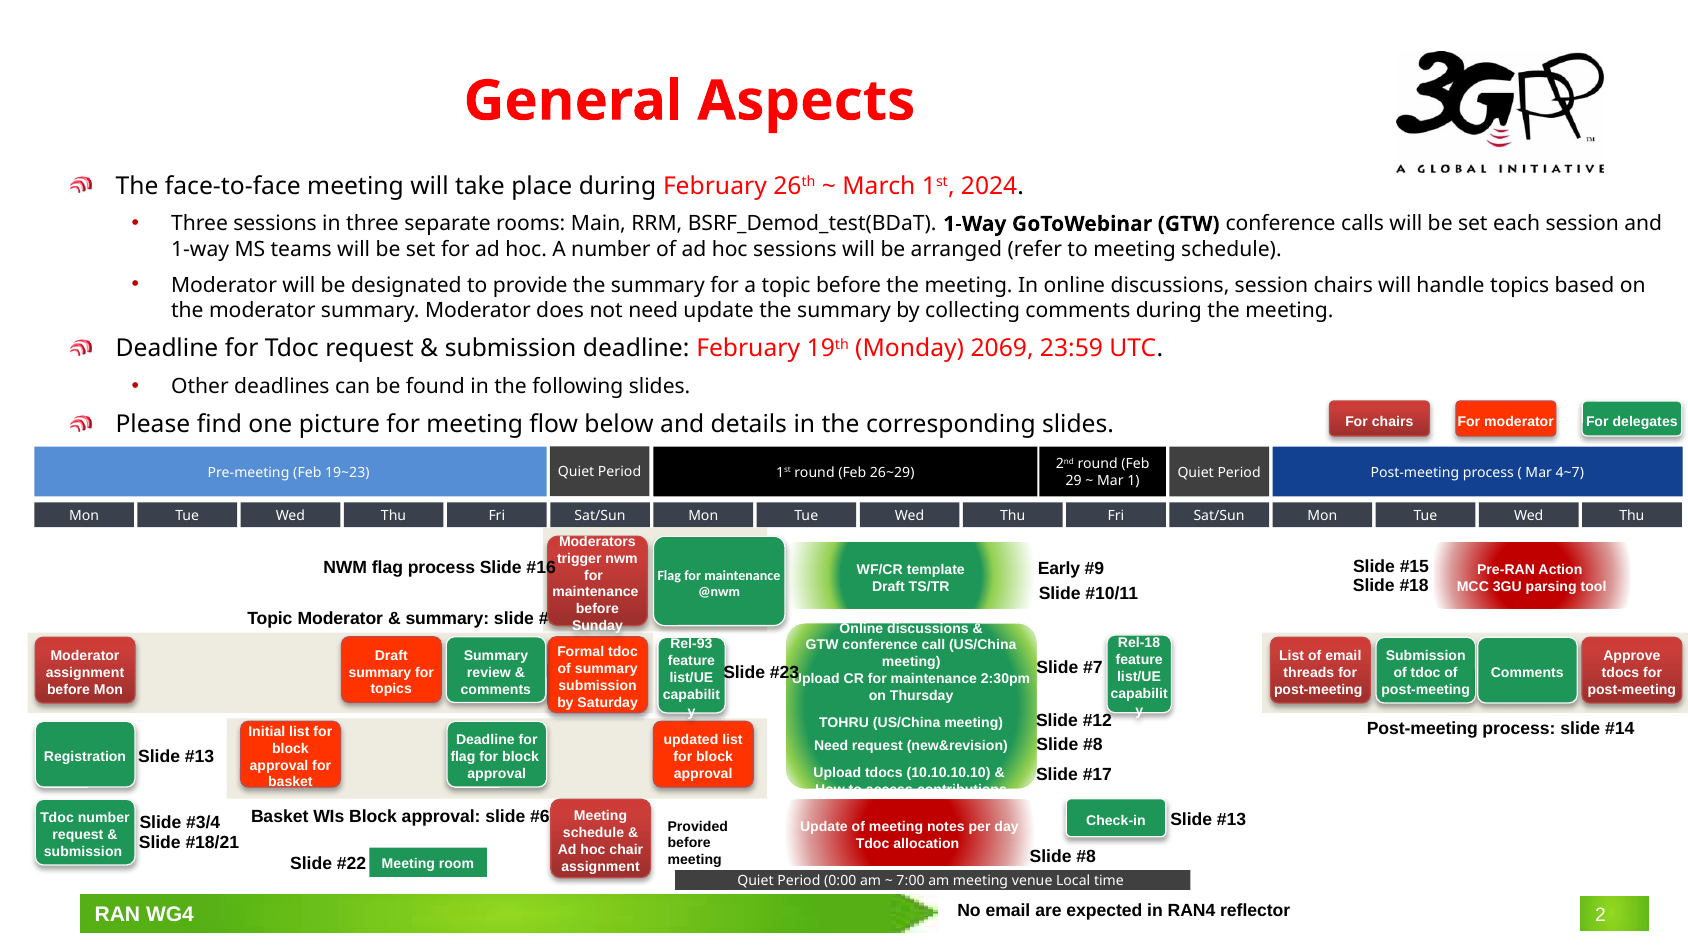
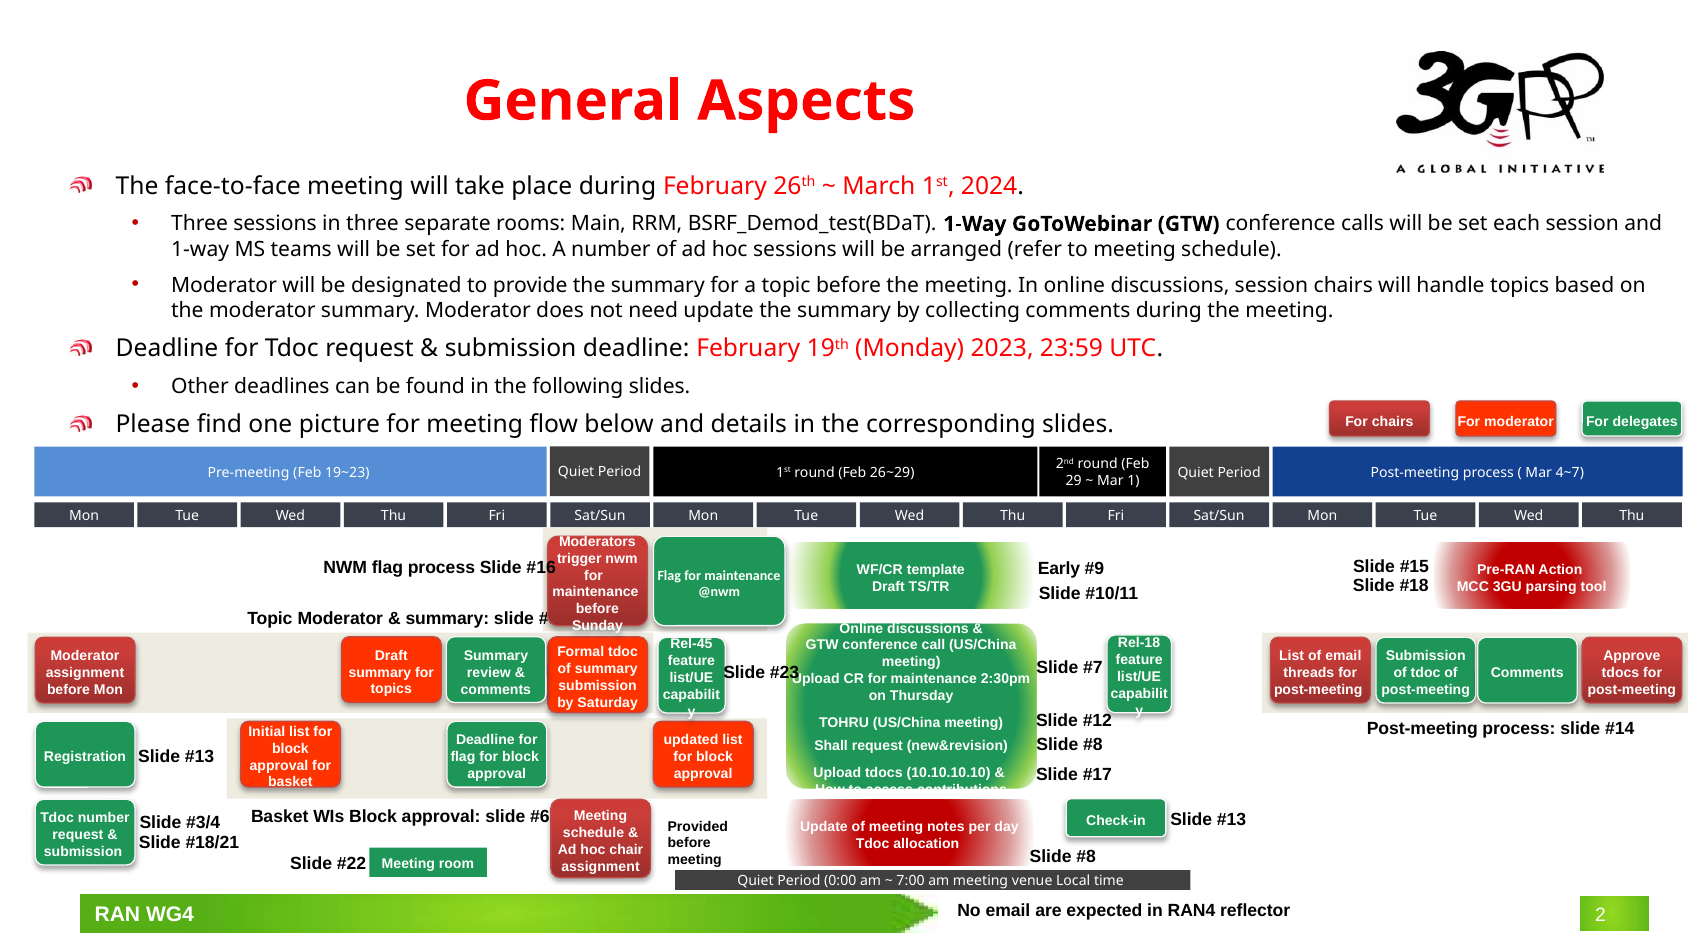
2069: 2069 -> 2023 (1002, 349)
Rel-93: Rel-93 -> Rel-45 (691, 644)
Need: Need -> Shall (831, 745)
